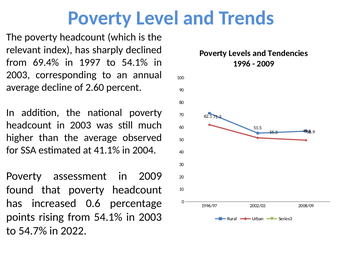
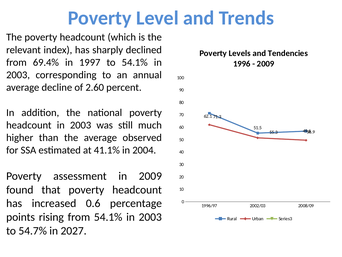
2022: 2022 -> 2027 (74, 230)
